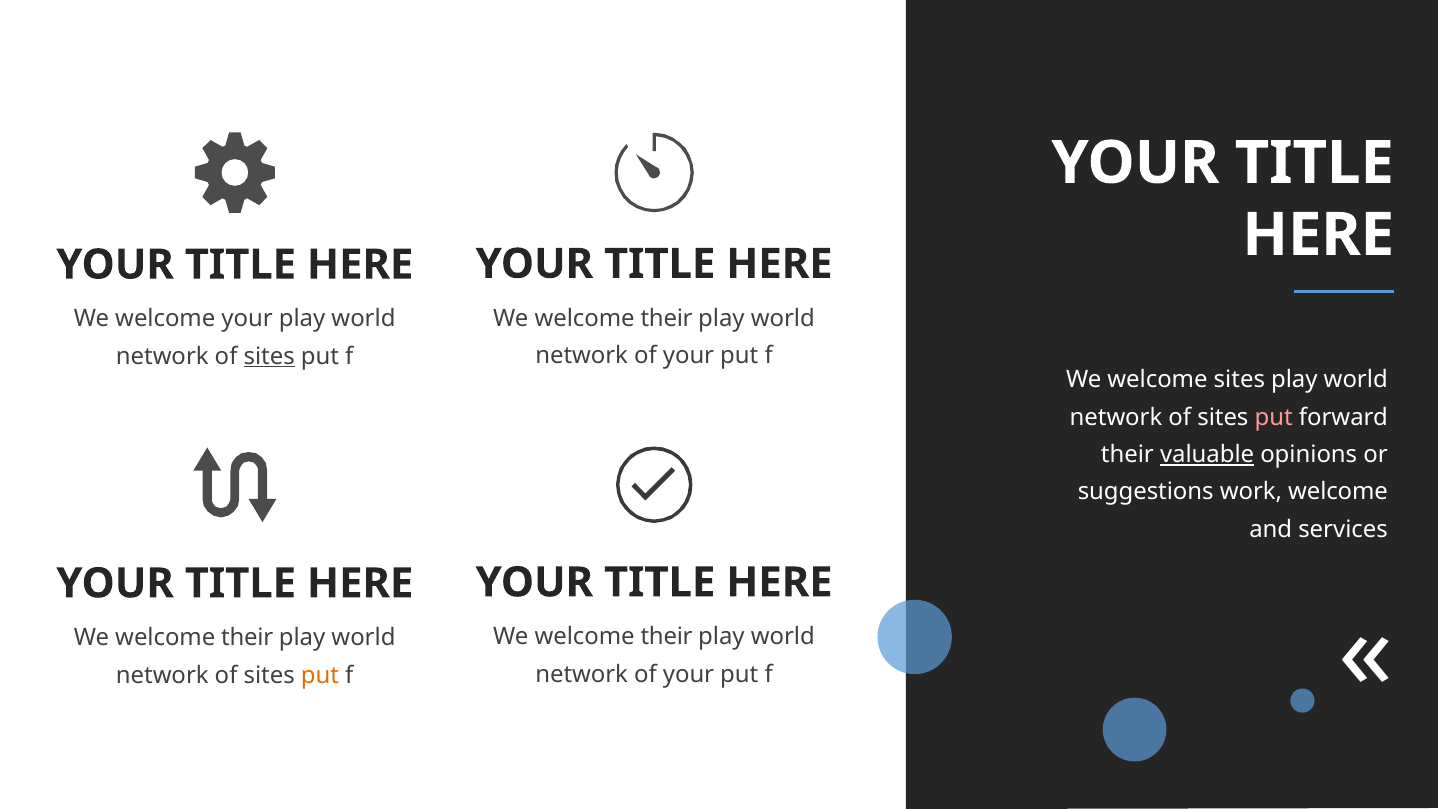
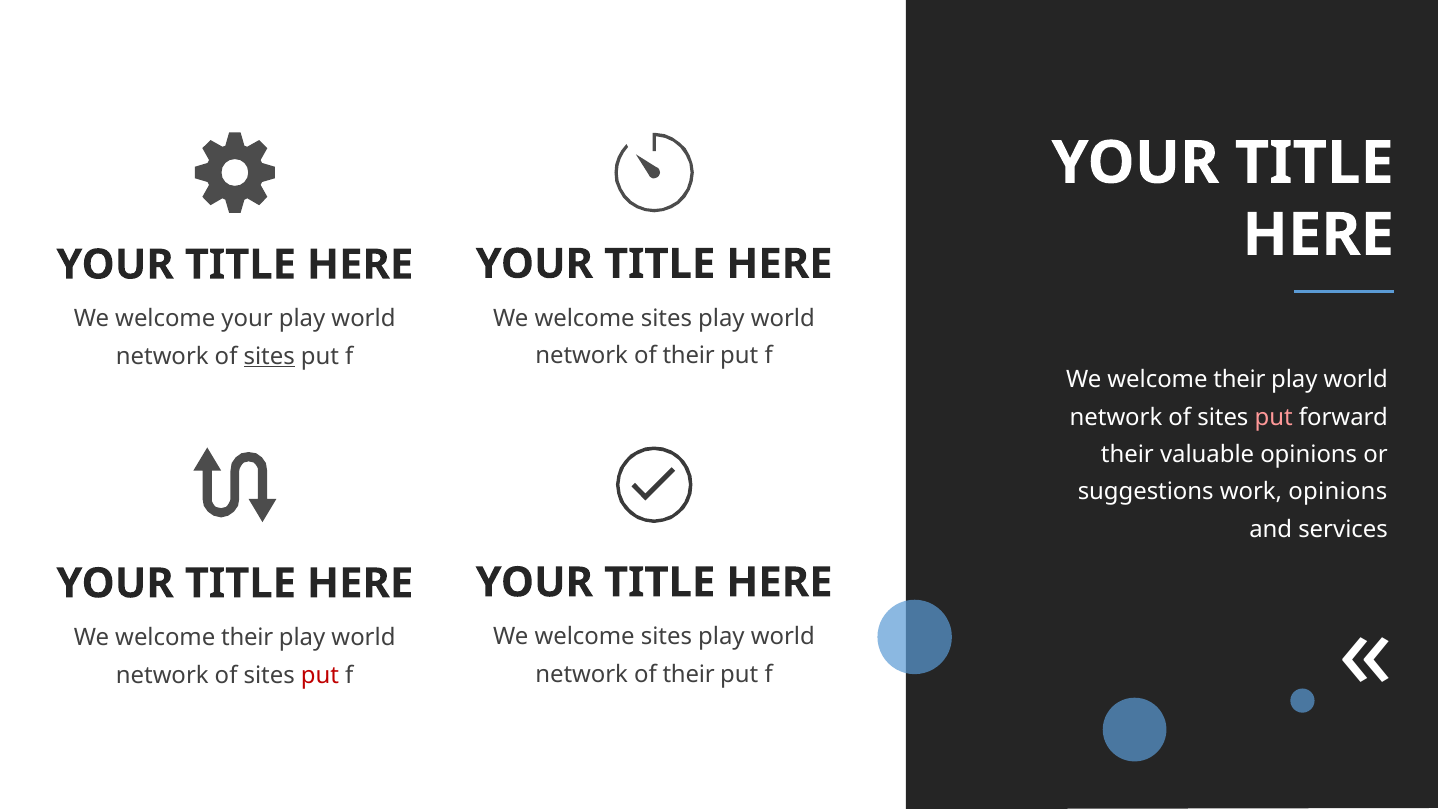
their: their -> sites (666, 318)
your: your -> their (689, 356)
sites: sites -> their (1239, 380)
valuable underline: present -> none (1207, 454)
work welcome: welcome -> opinions (1338, 492)
their: their -> sites (666, 637)
your: your -> their (689, 674)
put colour: orange -> red (320, 675)
